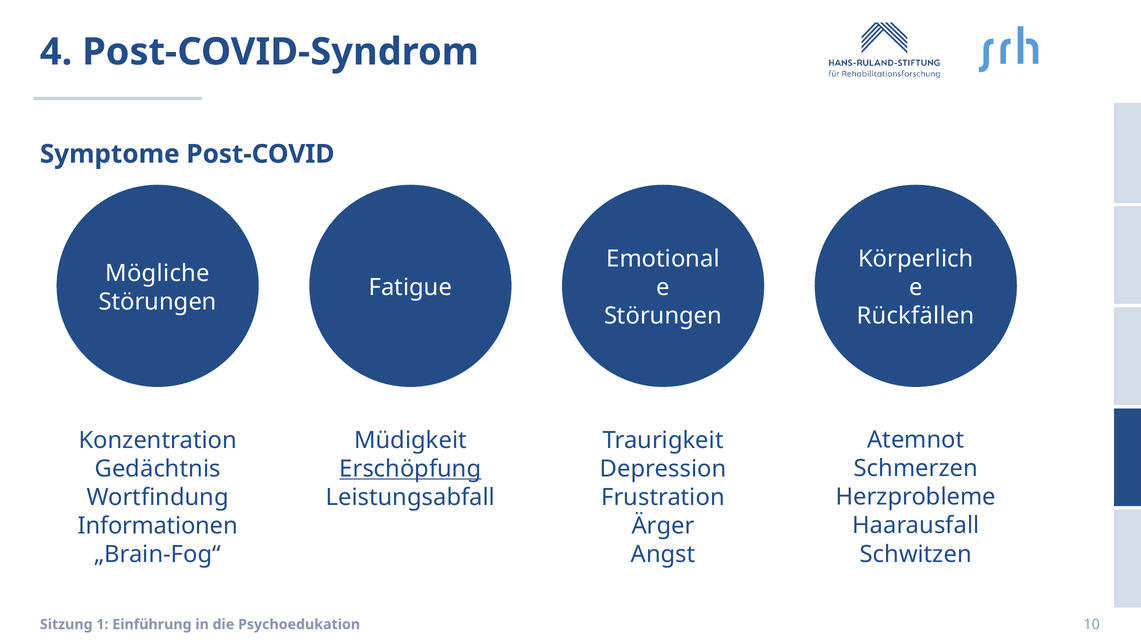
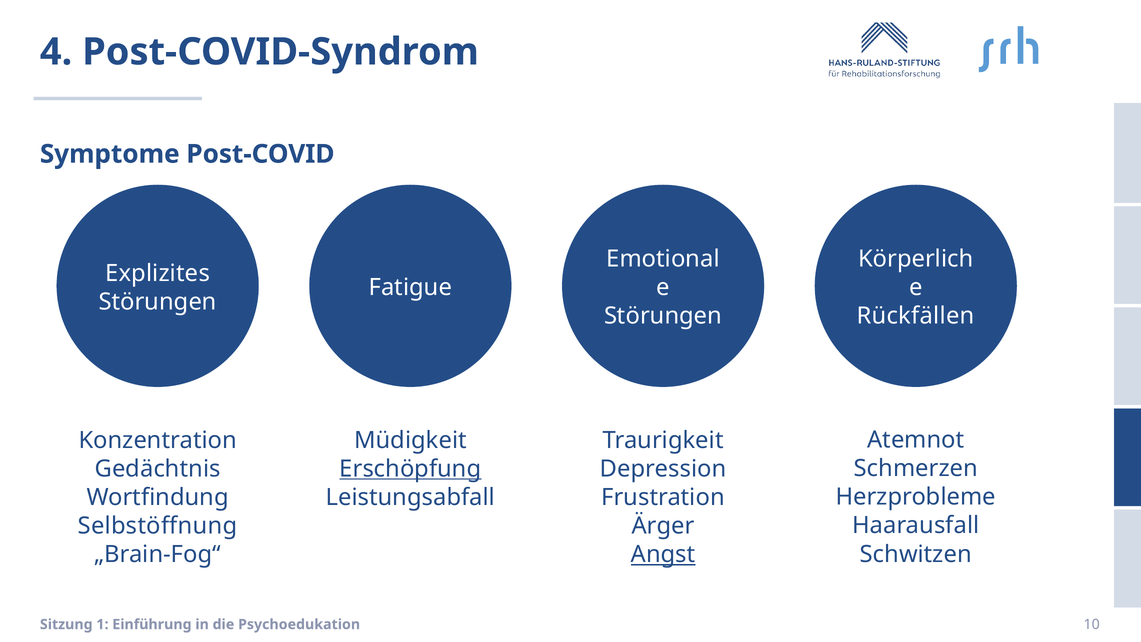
Mögliche: Mögliche -> Explizites (158, 273)
Informationen: Informationen -> Selbstöffnung (158, 526)
Angst underline: none -> present (663, 554)
